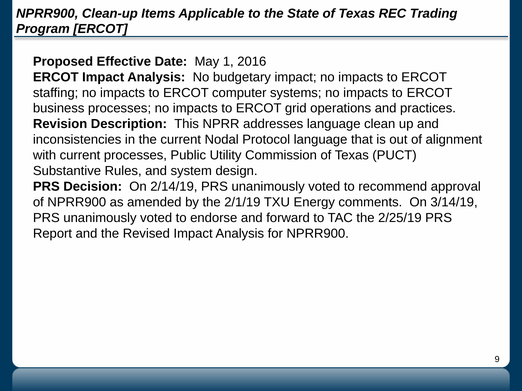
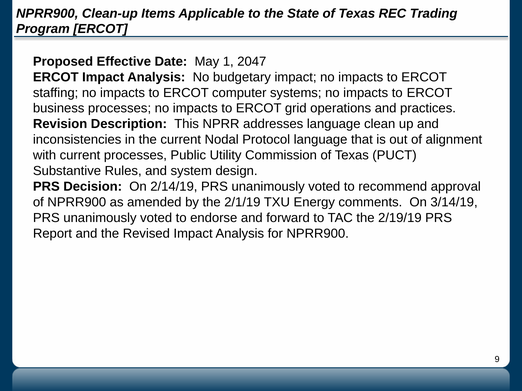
2016: 2016 -> 2047 (252, 61)
2/25/19: 2/25/19 -> 2/19/19 (400, 218)
